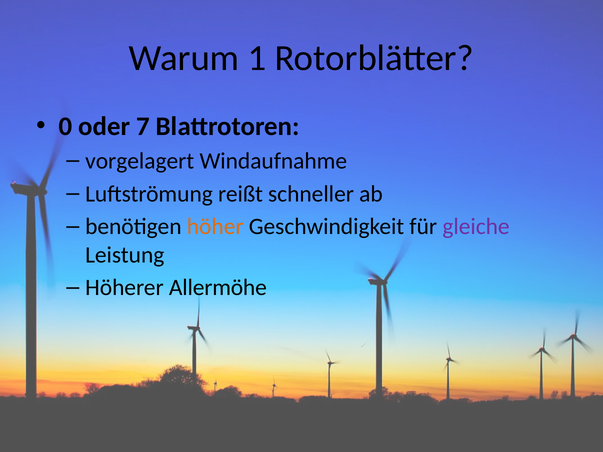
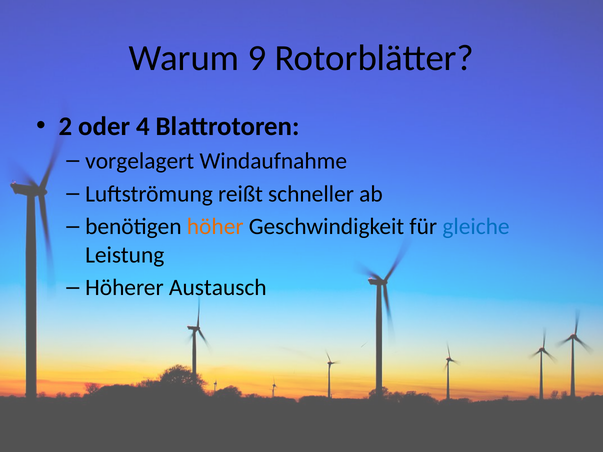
1: 1 -> 9 (257, 58)
0: 0 -> 2 (66, 126)
7: 7 -> 4 (143, 126)
gleiche colour: purple -> blue (476, 227)
Allermöhe: Allermöhe -> Austausch (218, 288)
